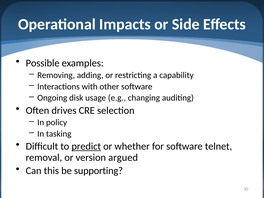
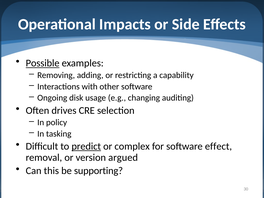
Possible underline: none -> present (43, 63)
whether: whether -> complex (132, 146)
telnet: telnet -> effect (218, 146)
